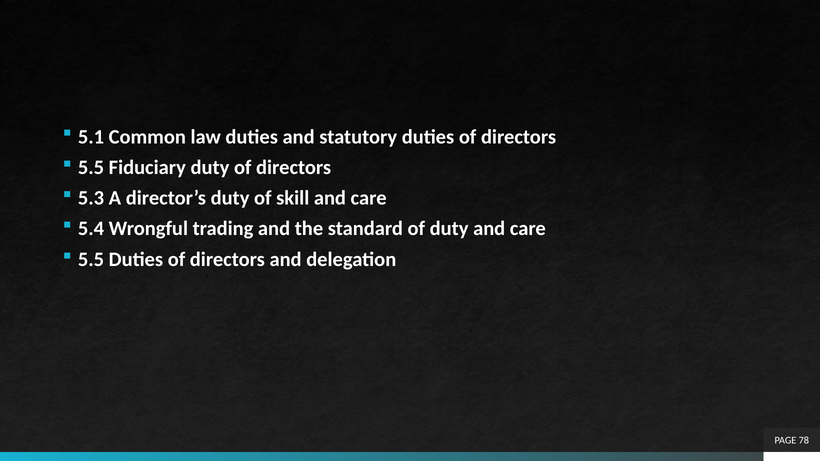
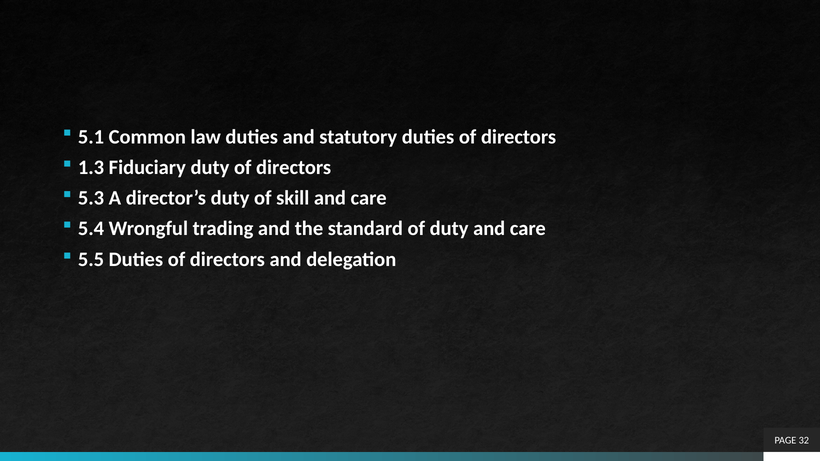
5.5: 5.5 -> 1.3 (91, 167)
78: 78 -> 32 (804, 441)
